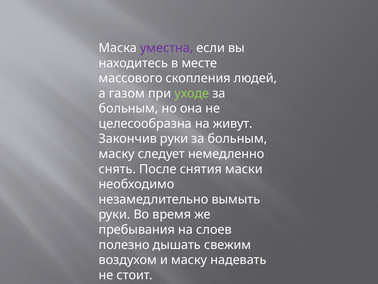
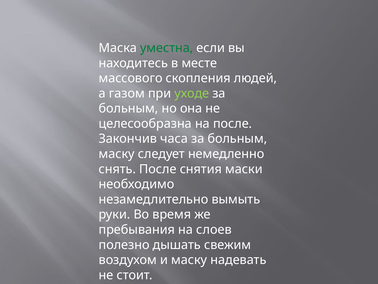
уместна colour: purple -> green (167, 48)
на живут: живут -> после (233, 123)
Закончив руки: руки -> часа (174, 139)
